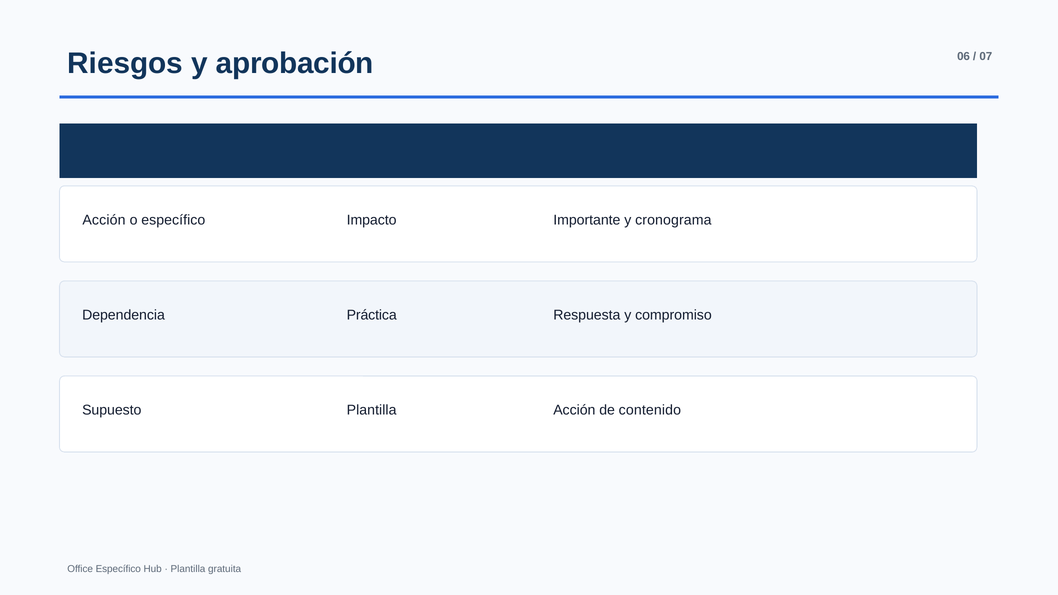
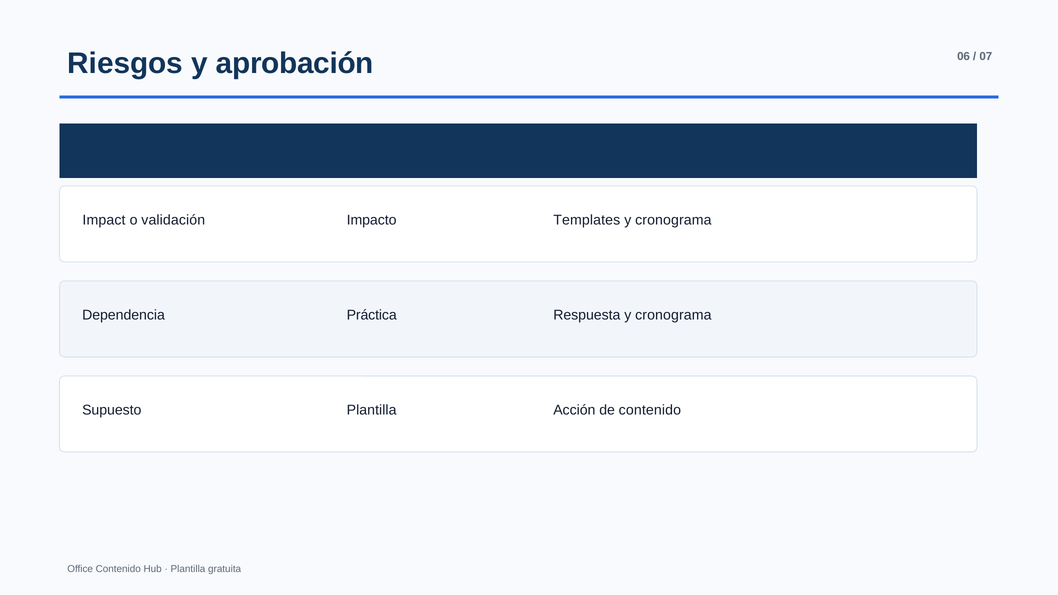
Acción: Acción -> Impact (104, 220)
o específico: específico -> validación (173, 220)
Importante: Importante -> Templates (587, 220)
Respuesta y compromiso: compromiso -> cronograma (673, 315)
Office Específico: Específico -> Contenido (118, 569)
